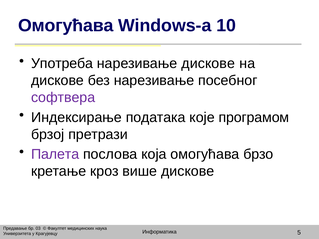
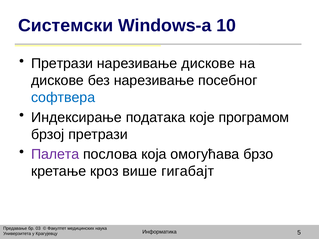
Омогућава: Омогућава -> Системски (66, 25)
Употреба: Употреба -> Претрази (62, 64)
софтвера colour: purple -> blue (63, 98)
више дискове: дискове -> гигабајт (188, 171)
